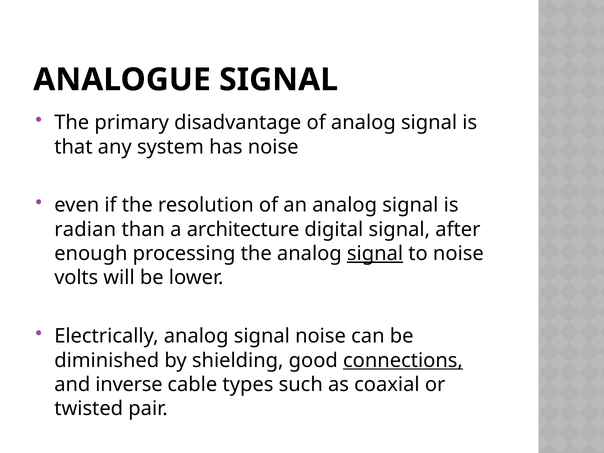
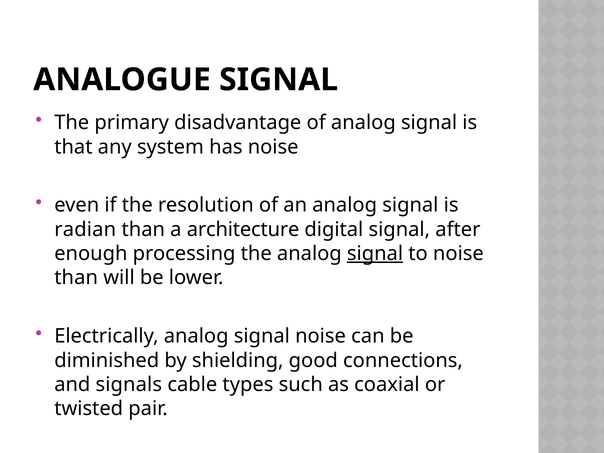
volts: volts -> than (76, 278)
connections underline: present -> none (403, 360)
inverse: inverse -> signals (129, 385)
